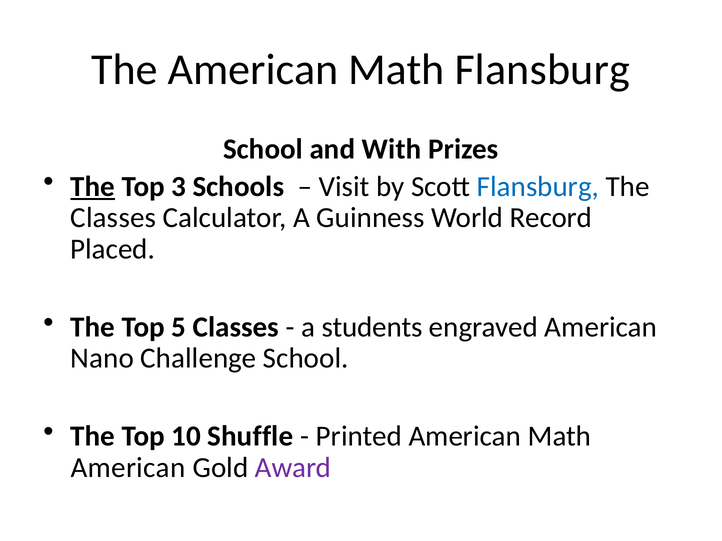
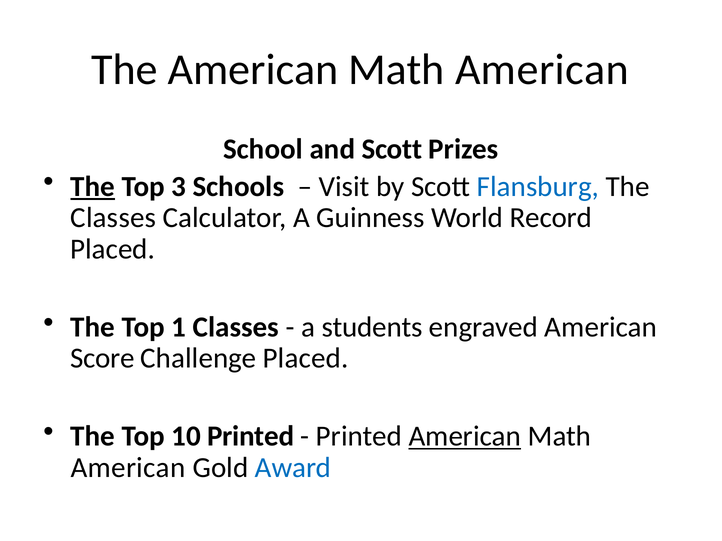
The American Math Flansburg: Flansburg -> American (542, 70)
and With: With -> Scott (392, 149)
5: 5 -> 1 (179, 327)
Nano: Nano -> Score (102, 359)
Challenge School: School -> Placed (306, 359)
10 Shuffle: Shuffle -> Printed (251, 437)
American underline: none -> present (465, 437)
Award colour: purple -> blue (293, 468)
